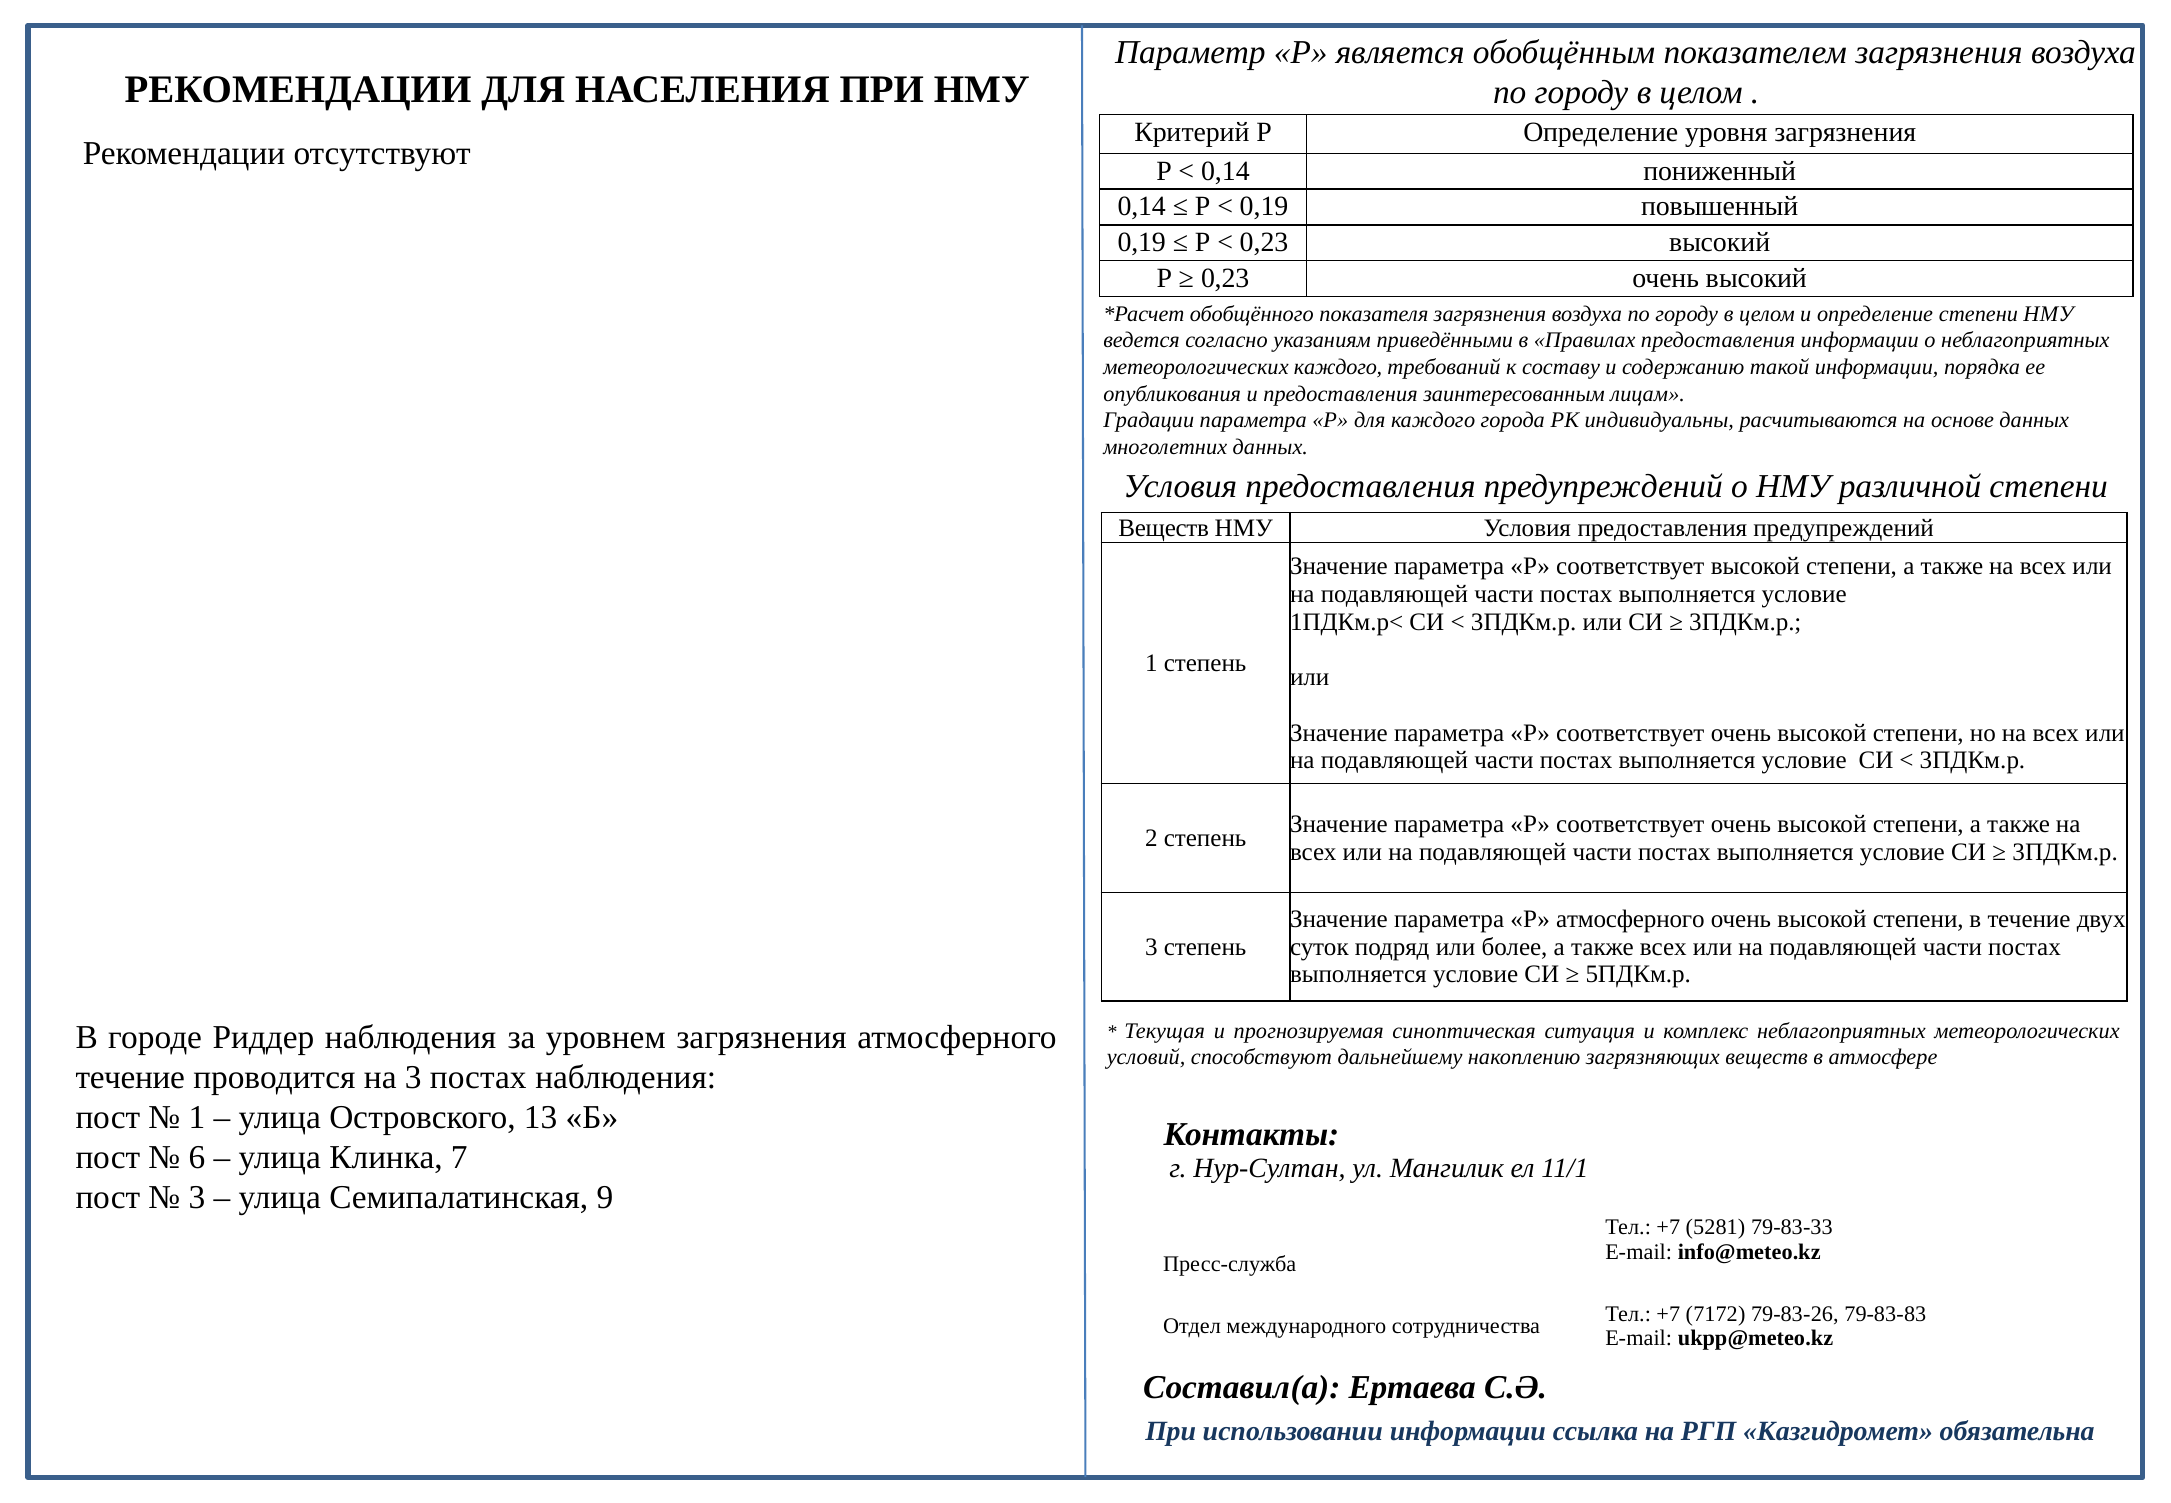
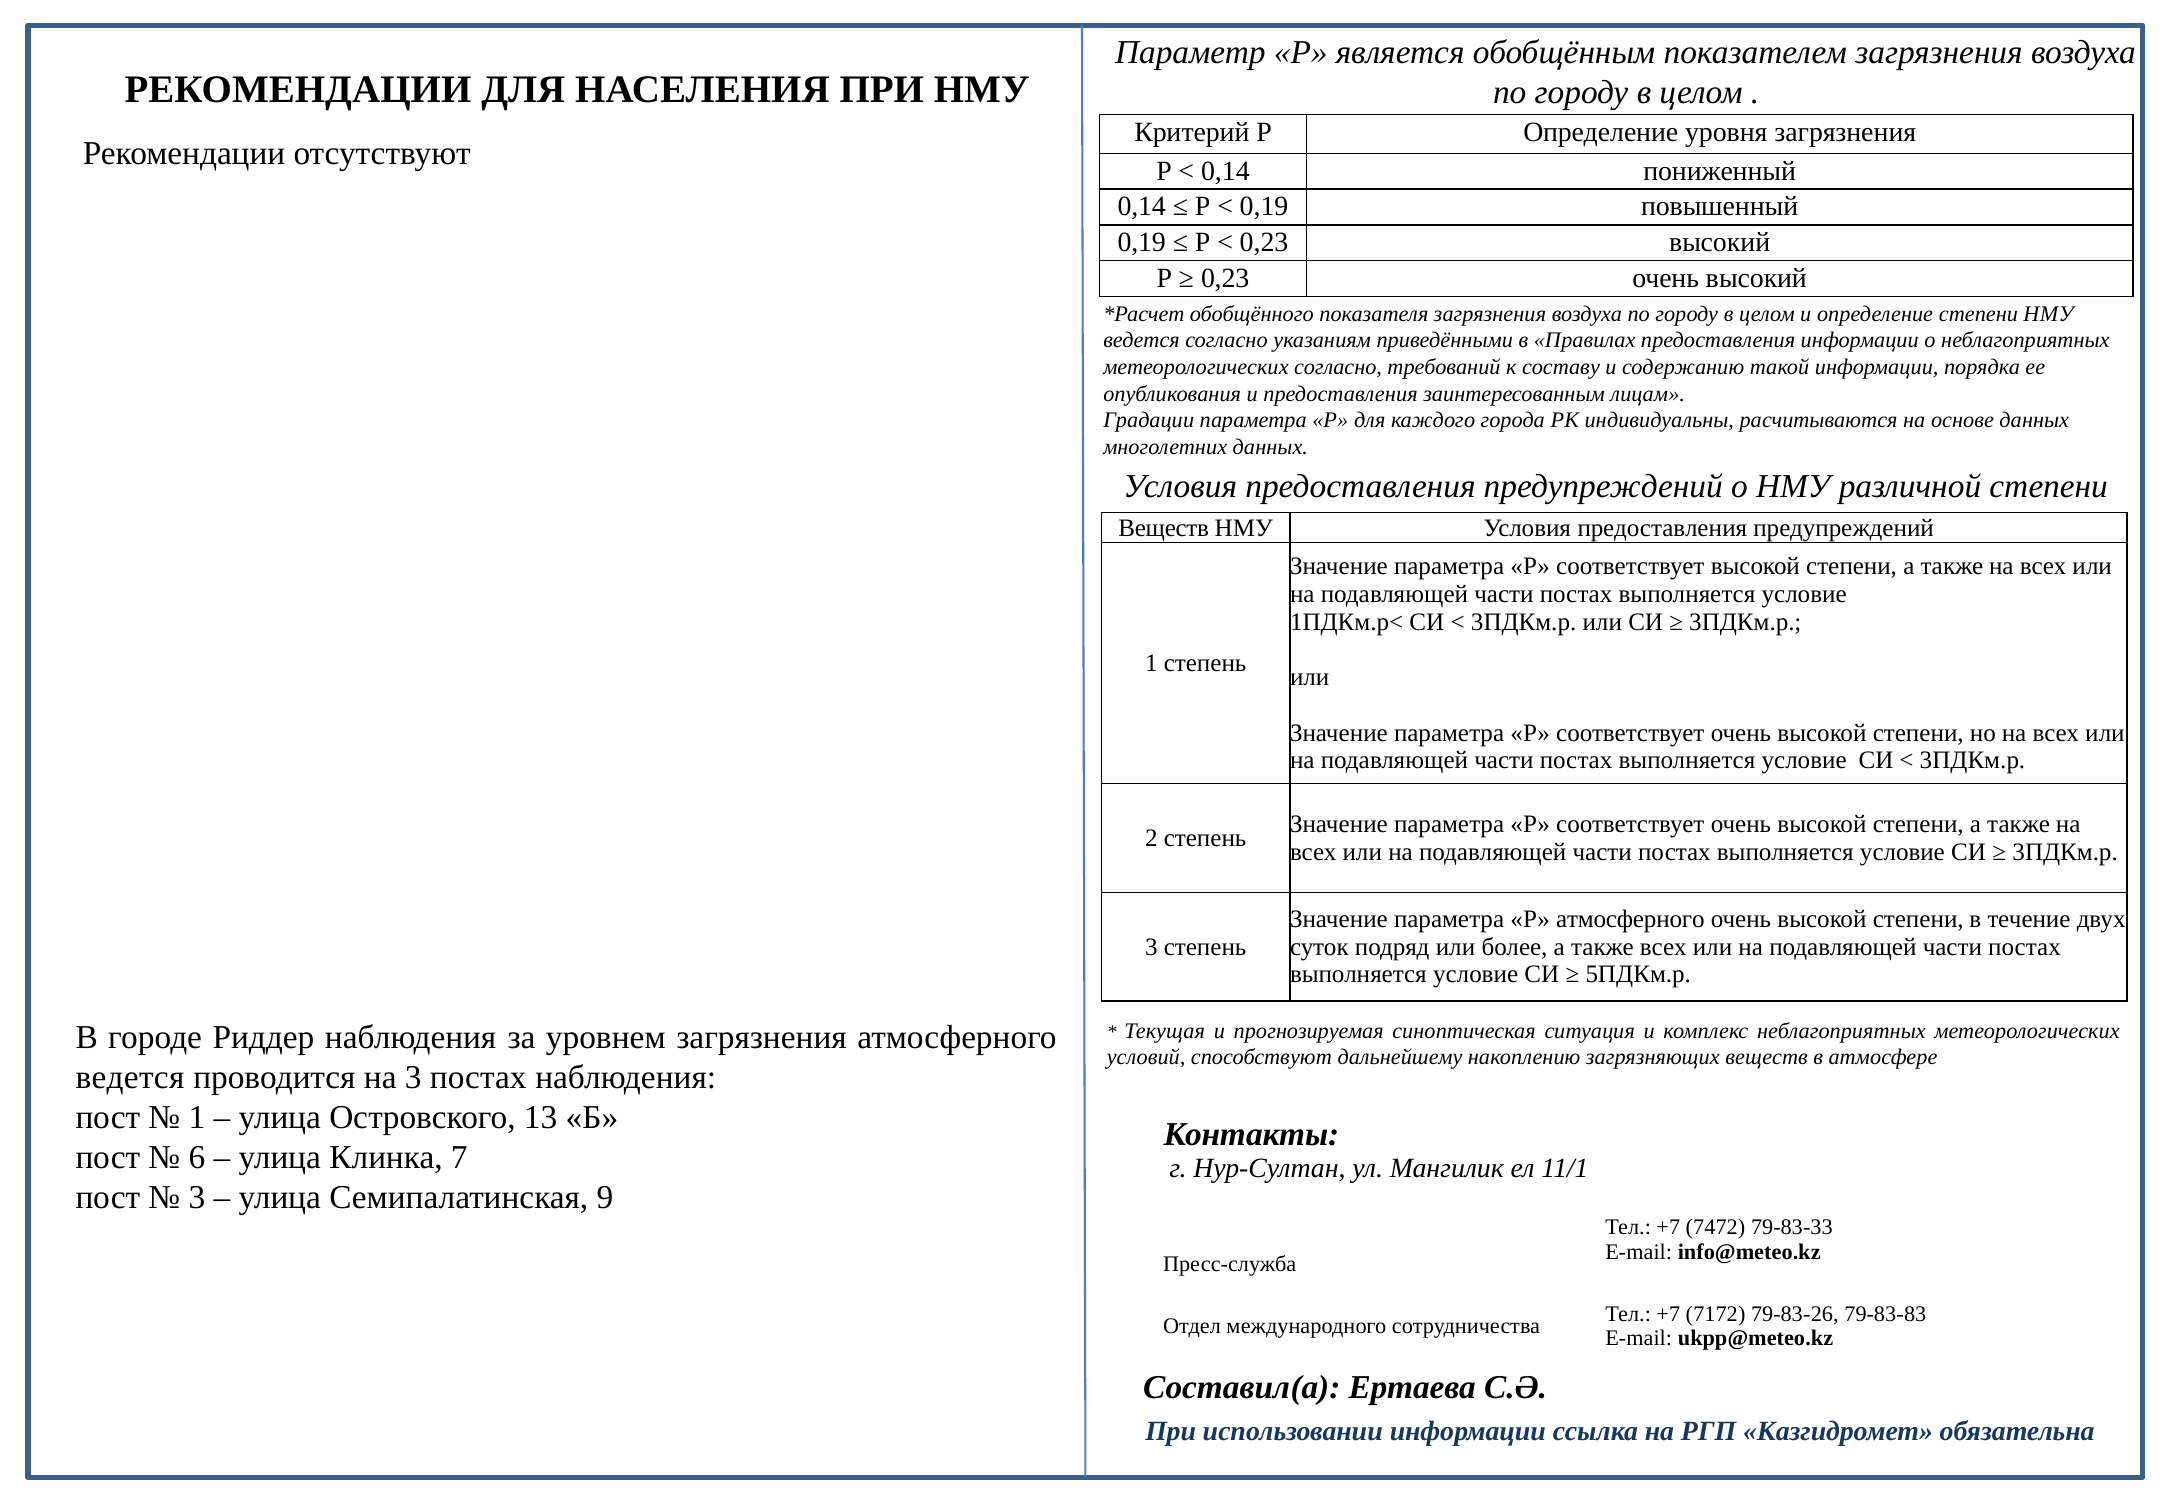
метеорологических каждого: каждого -> согласно (1338, 367)
течение: течение -> ведется (130, 1078)
5281: 5281 -> 7472 (1716, 1227)
